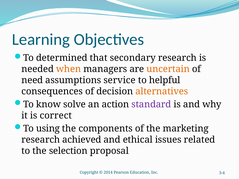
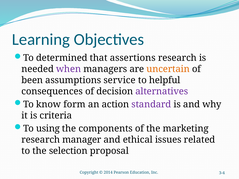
secondary: secondary -> assertions (133, 58)
when colour: orange -> purple (69, 69)
need: need -> been (32, 80)
alternatives colour: orange -> purple (162, 91)
solve: solve -> form (74, 105)
correct: correct -> criteria (56, 116)
achieved: achieved -> manager (82, 140)
